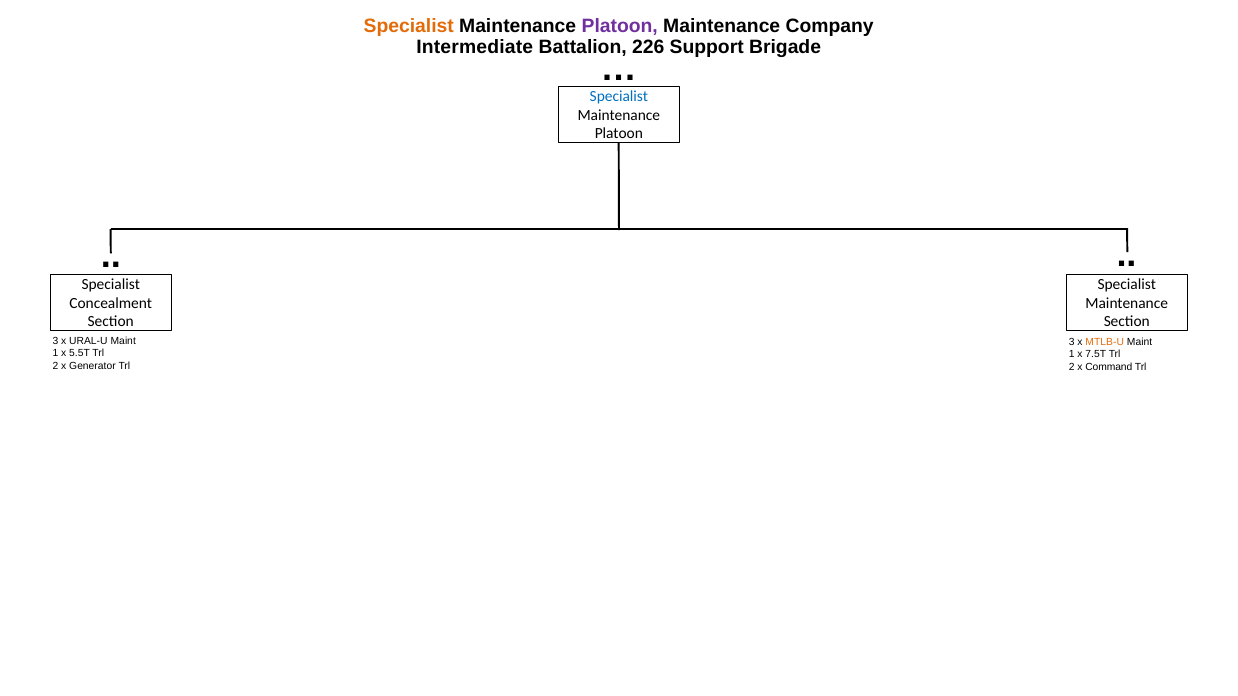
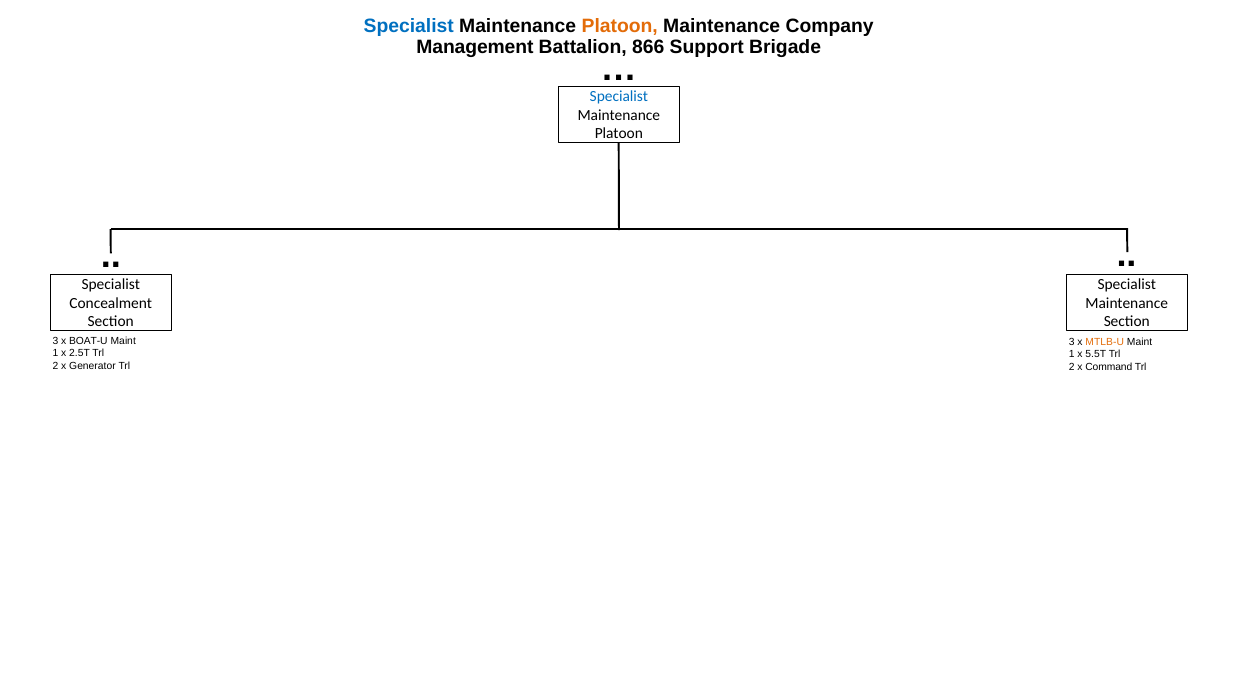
Specialist colour: orange -> blue (409, 26)
Platoon colour: purple -> orange (620, 26)
Intermediate: Intermediate -> Management (475, 47)
226: 226 -> 866 (648, 47)
URAL-U: URAL-U -> BOAT-U (88, 341)
5.5T: 5.5T -> 2.5T (79, 354)
7.5T: 7.5T -> 5.5T (1096, 355)
